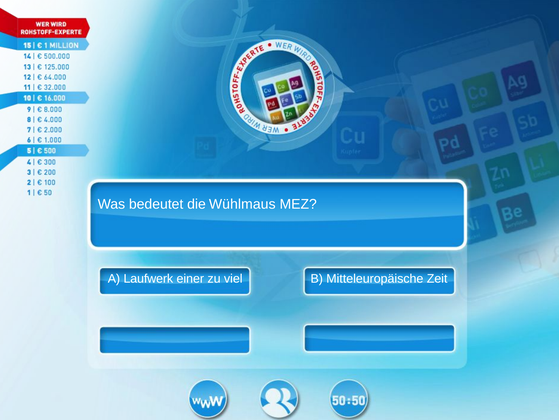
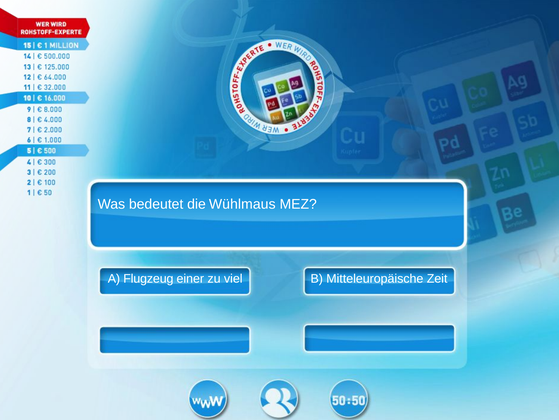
Laufwerk: Laufwerk -> Flugzeug (148, 278)
